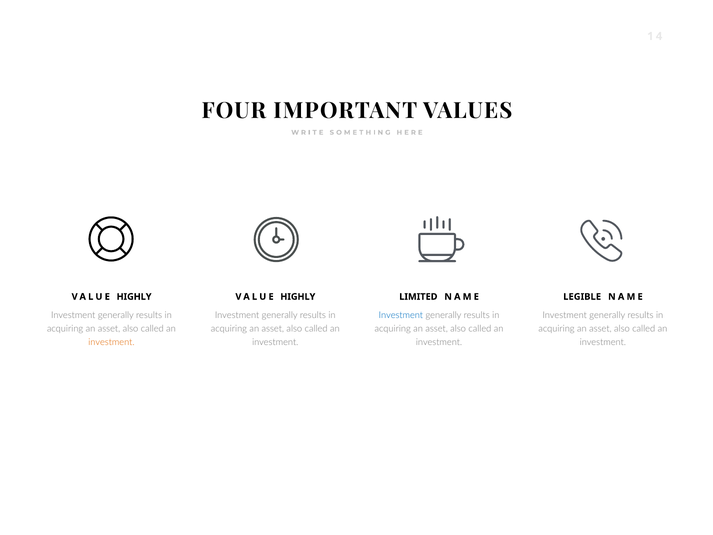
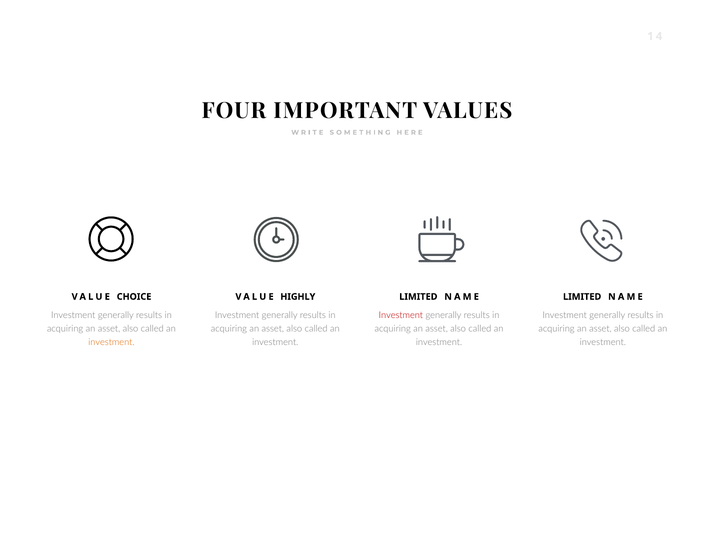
HIGHLY: HIGHLY -> CHOICE (134, 297)
LEGIBLE: LEGIBLE -> LIMITED (582, 297)
Investment colour: blue -> red (401, 315)
